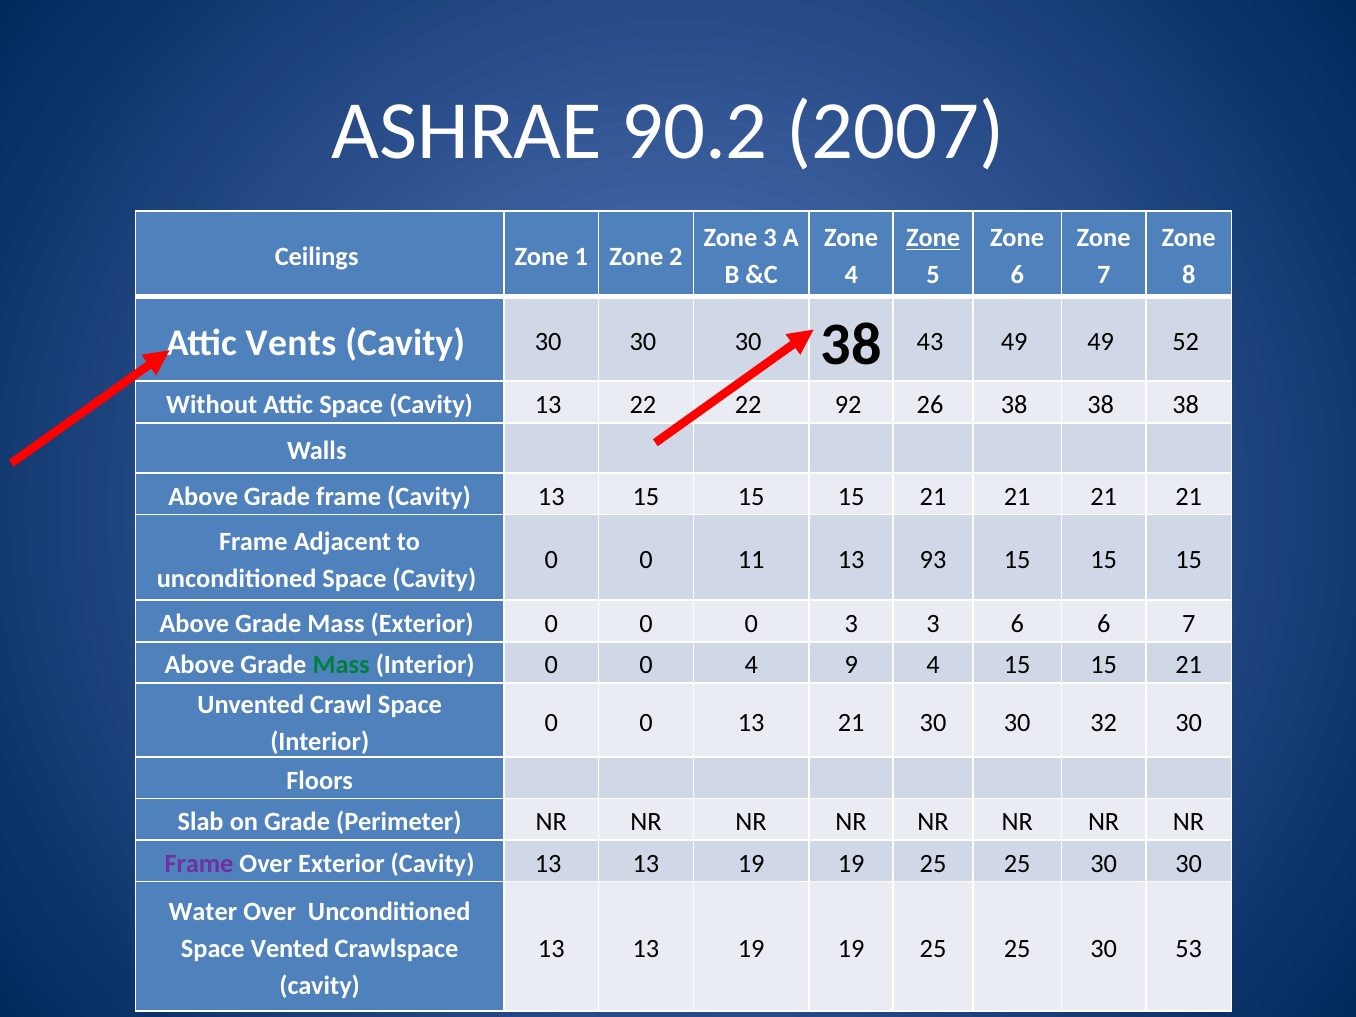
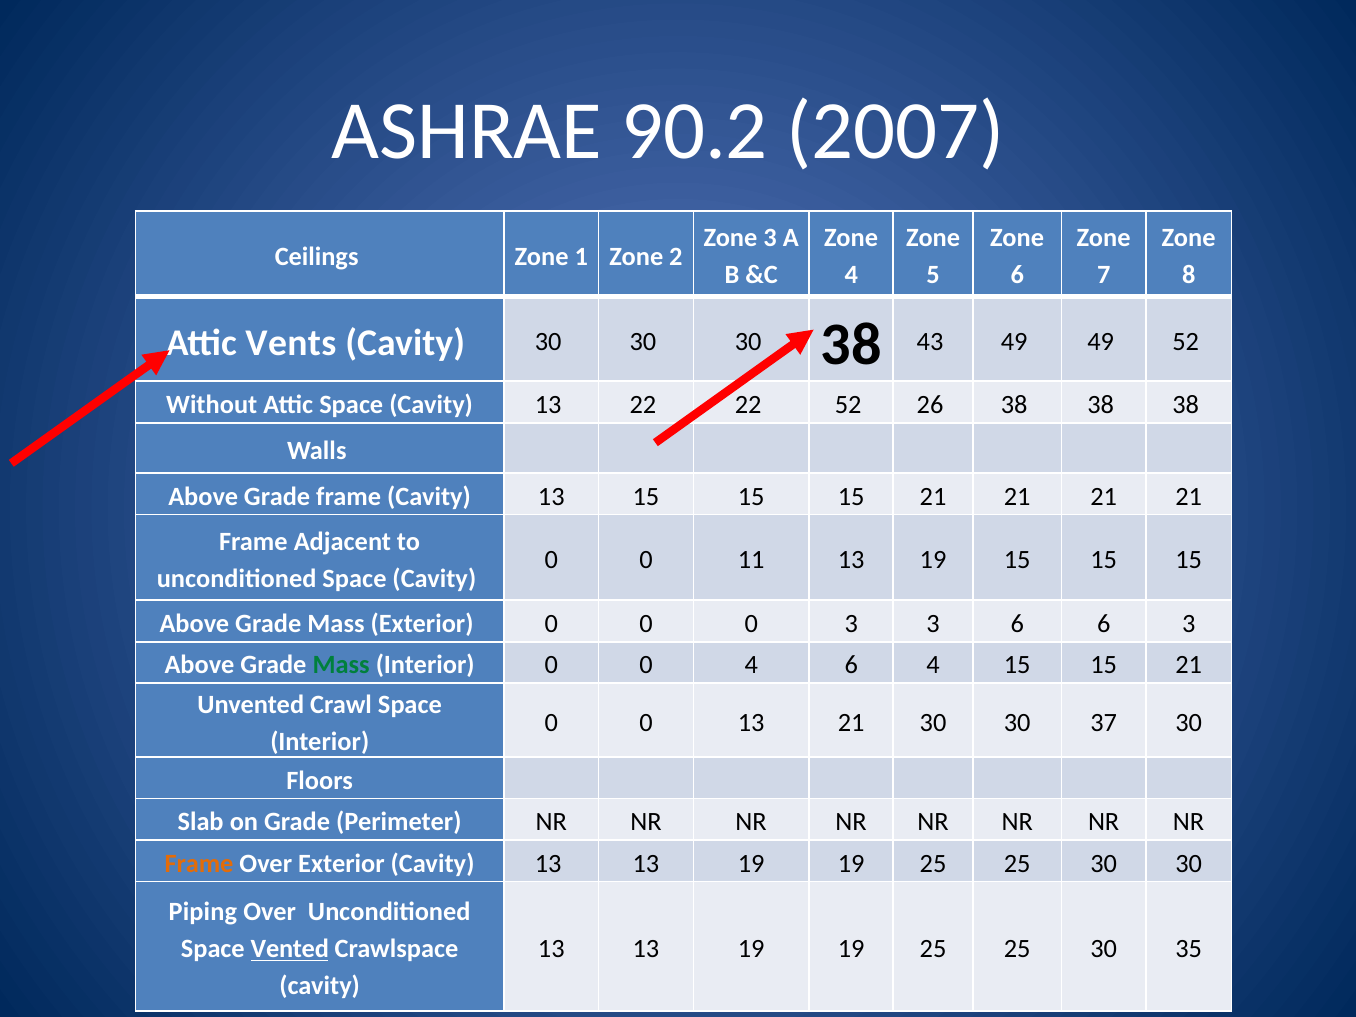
Zone underline: present -> none (933, 238)
92: 92 -> 52 (848, 405)
11 13 93: 93 -> 19 (933, 560)
6 7: 7 -> 3 (1189, 624)
4 9: 9 -> 6 (851, 665)
32: 32 -> 37 (1104, 723)
Frame colour: purple -> orange (199, 864)
Water: Water -> Piping (203, 912)
Vented underline: none -> present (290, 949)
53: 53 -> 35 (1189, 949)
